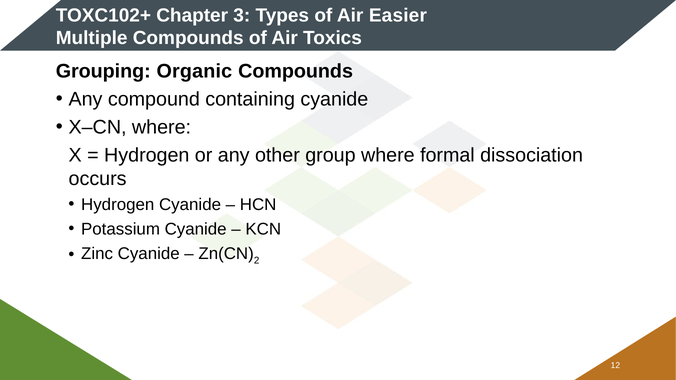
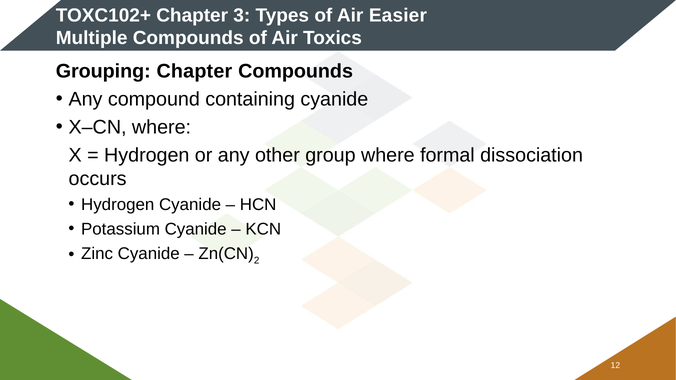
Grouping Organic: Organic -> Chapter (194, 72)
